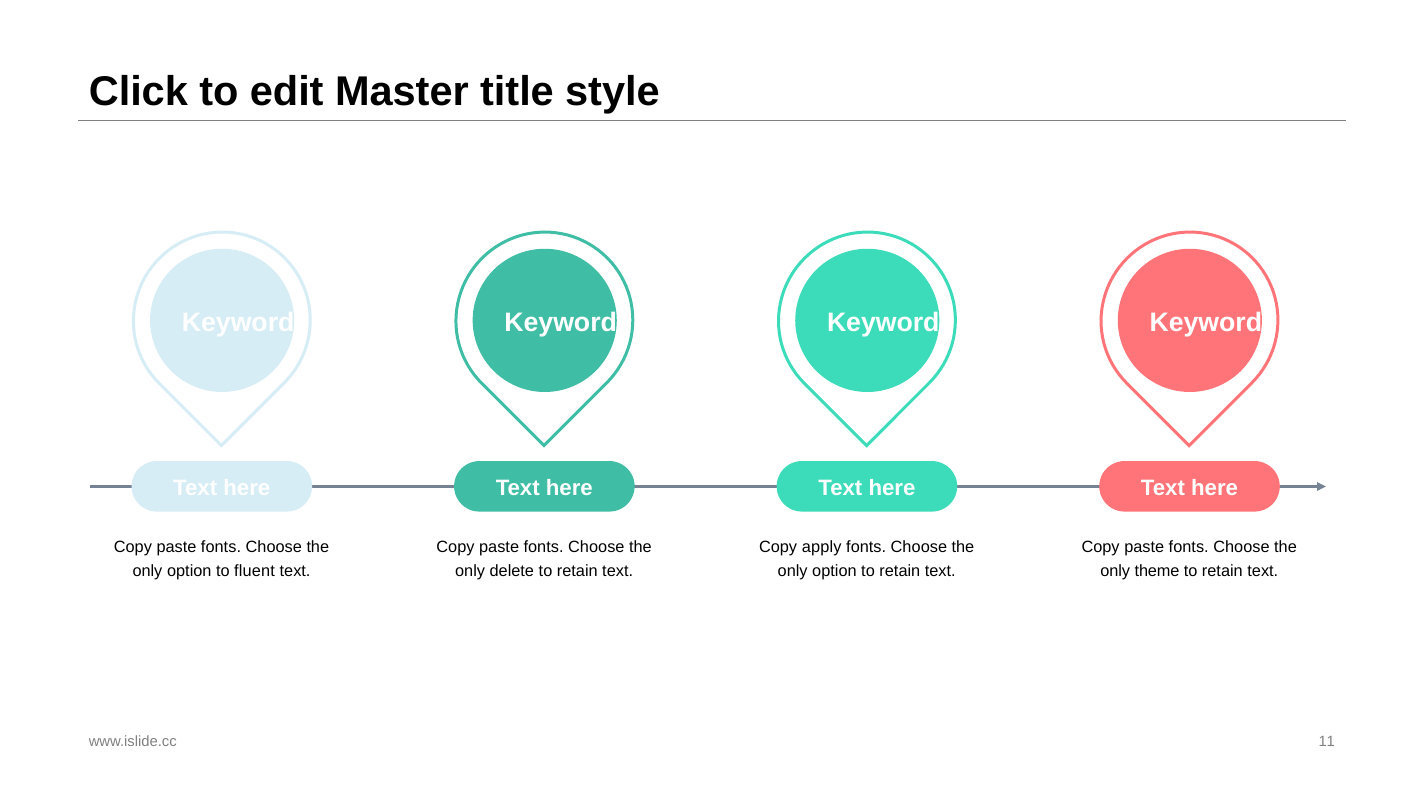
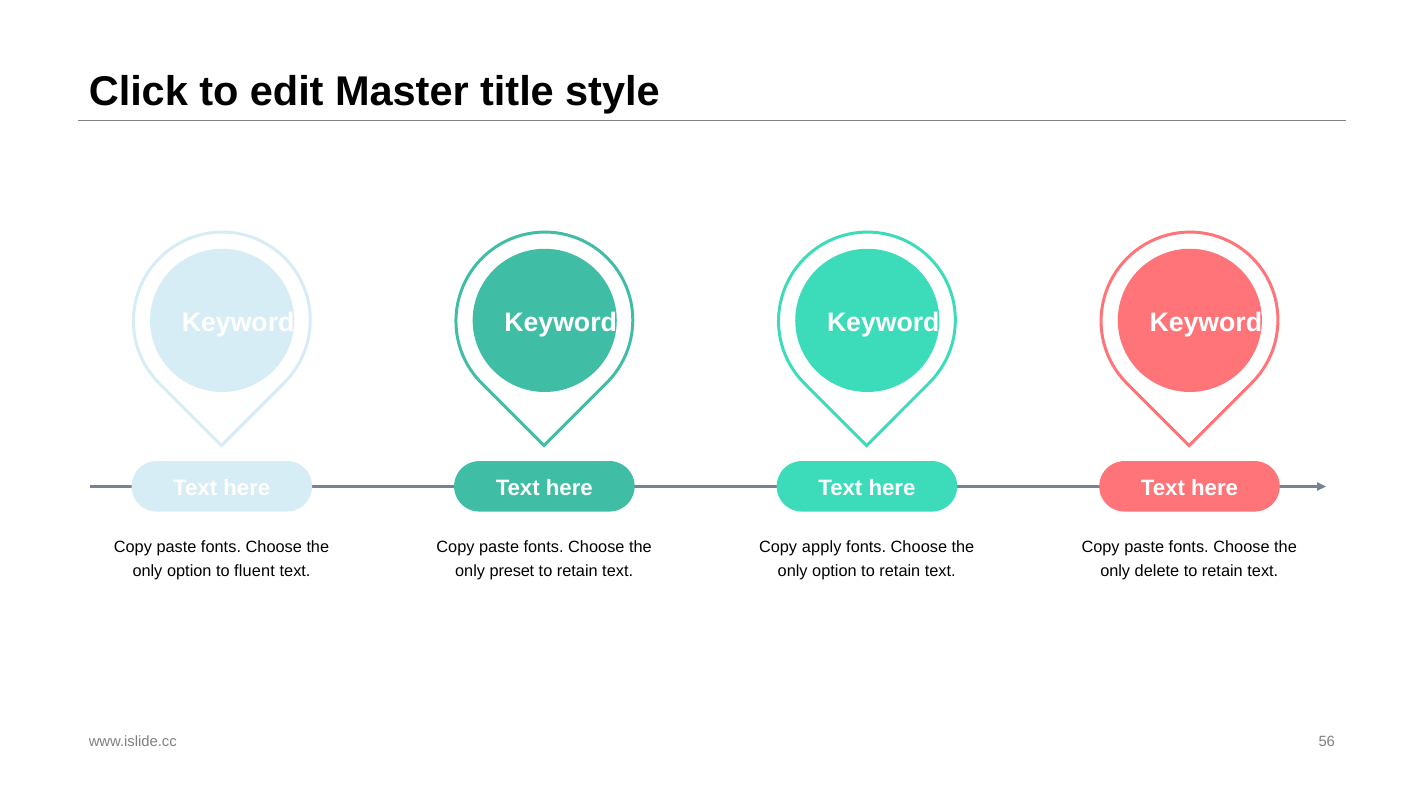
delete: delete -> preset (512, 571)
theme: theme -> delete (1157, 571)
11: 11 -> 56 (1327, 742)
